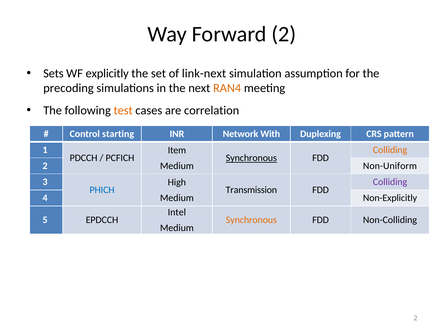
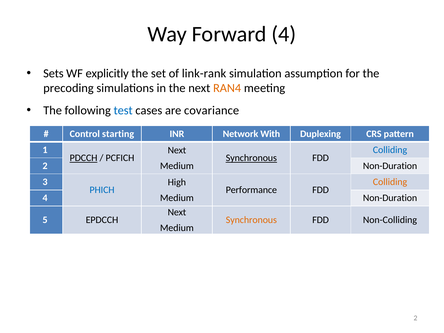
Forward 2: 2 -> 4 (284, 34)
link-next: link-next -> link-rank (204, 73)
test colour: orange -> blue (123, 110)
correlation: correlation -> covariance (212, 110)
Colliding colour: orange -> blue (390, 150)
Item: Item -> Next (177, 150)
PDCCH underline: none -> present (84, 158)
2 Non-Uniform: Non-Uniform -> Non-Duration (390, 166)
Colliding colour: purple -> orange (390, 182)
Transmission: Transmission -> Performance (251, 190)
4 Non-Explicitly: Non-Explicitly -> Non-Duration (390, 198)
Intel: Intel -> Next (177, 212)
